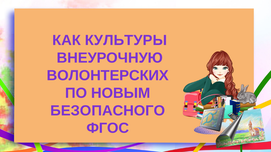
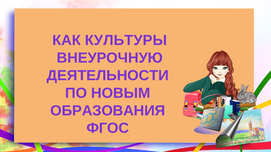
ВОЛОНТЕРСКИХ: ВОЛОНТЕРСКИХ -> ДЕЯТЕЛЬНОСТИ (108, 76)
БЕЗОПАСНОГО: БЕЗОПАСНОГО -> ОБРАЗОВАНИЯ (108, 111)
